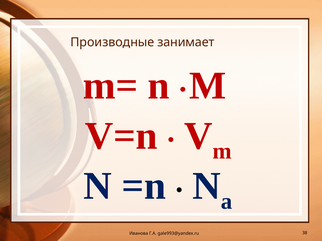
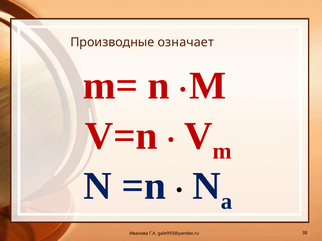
занимает: занимает -> означает (186, 42)
